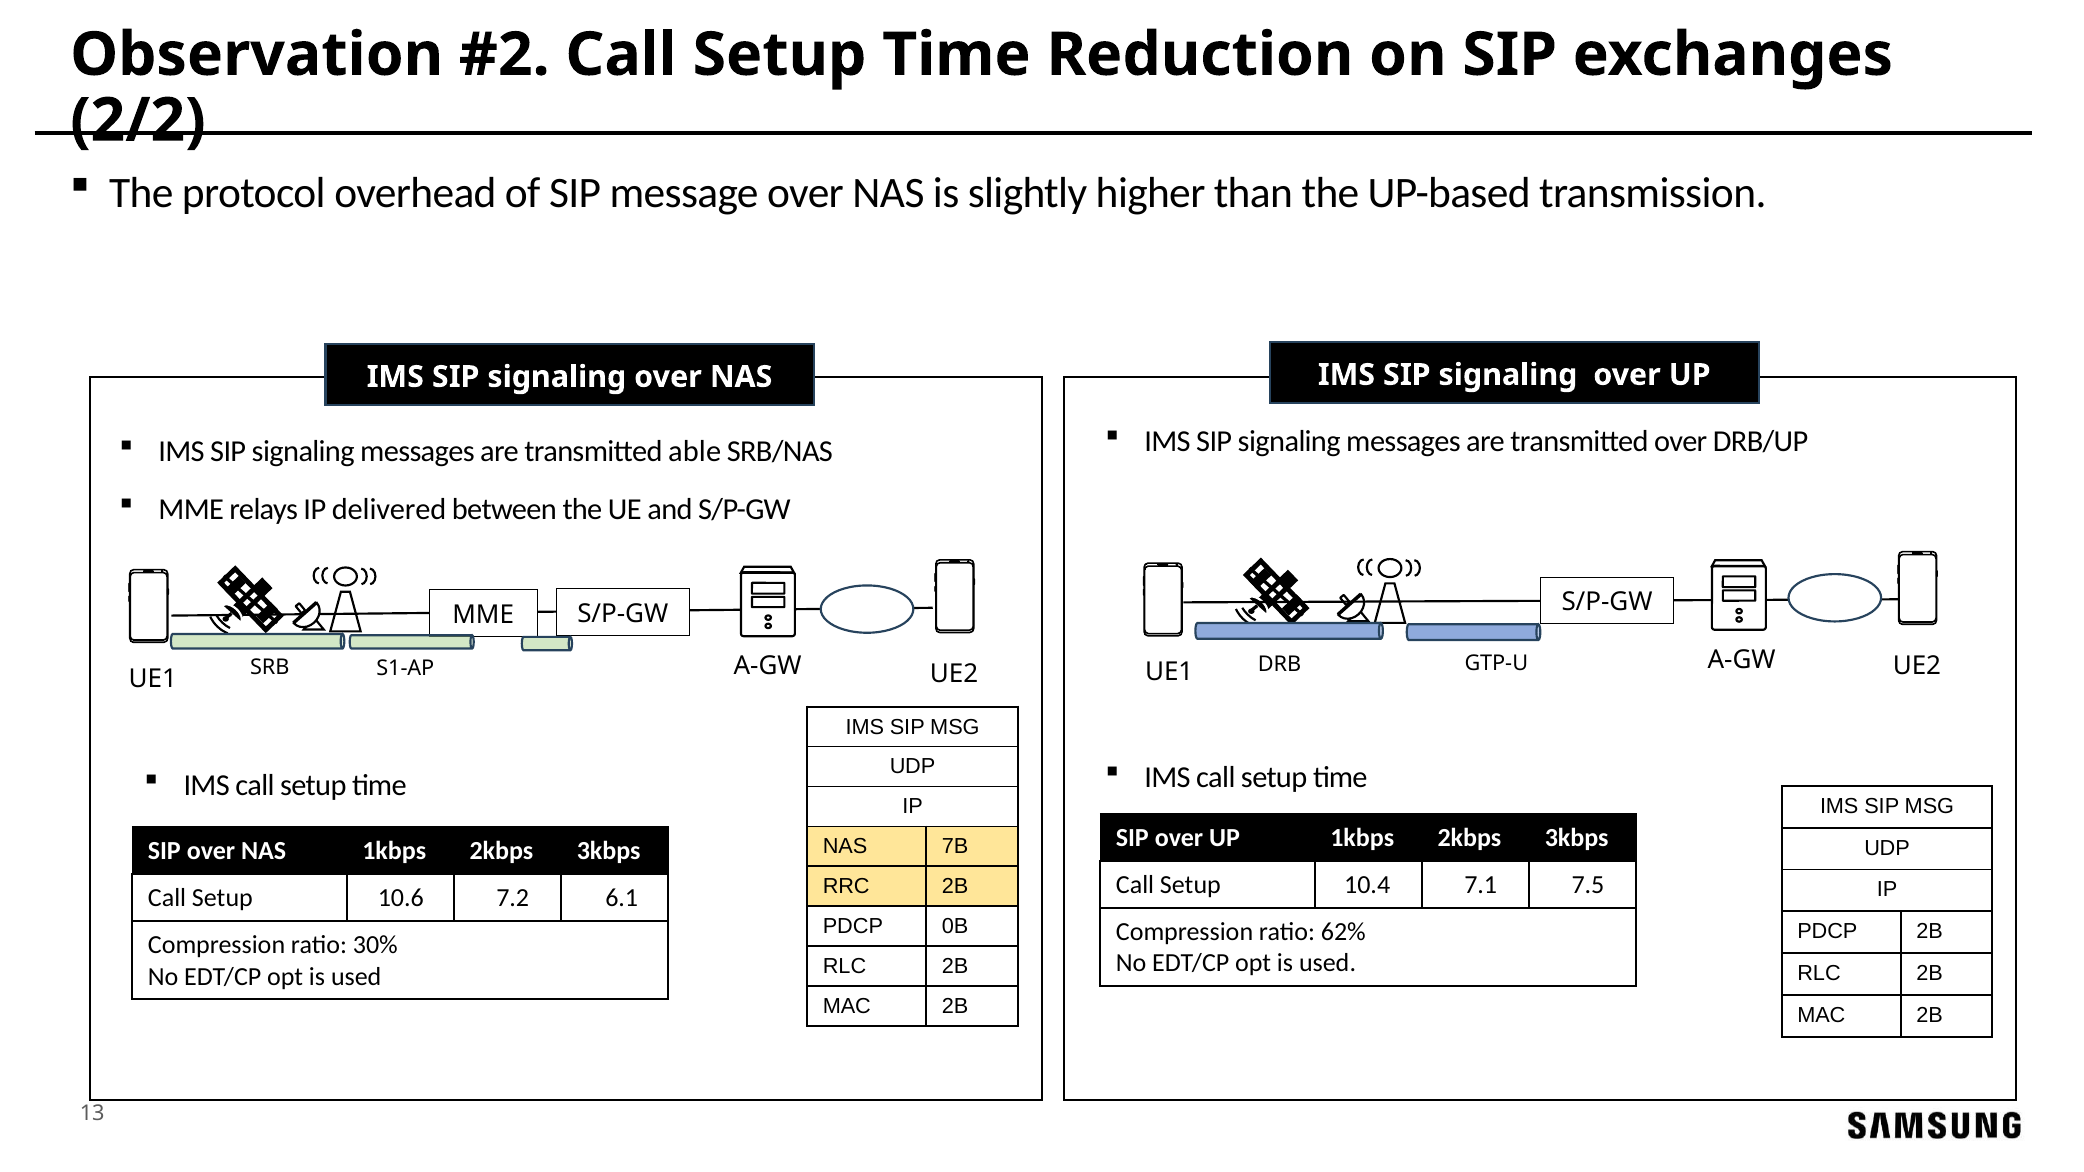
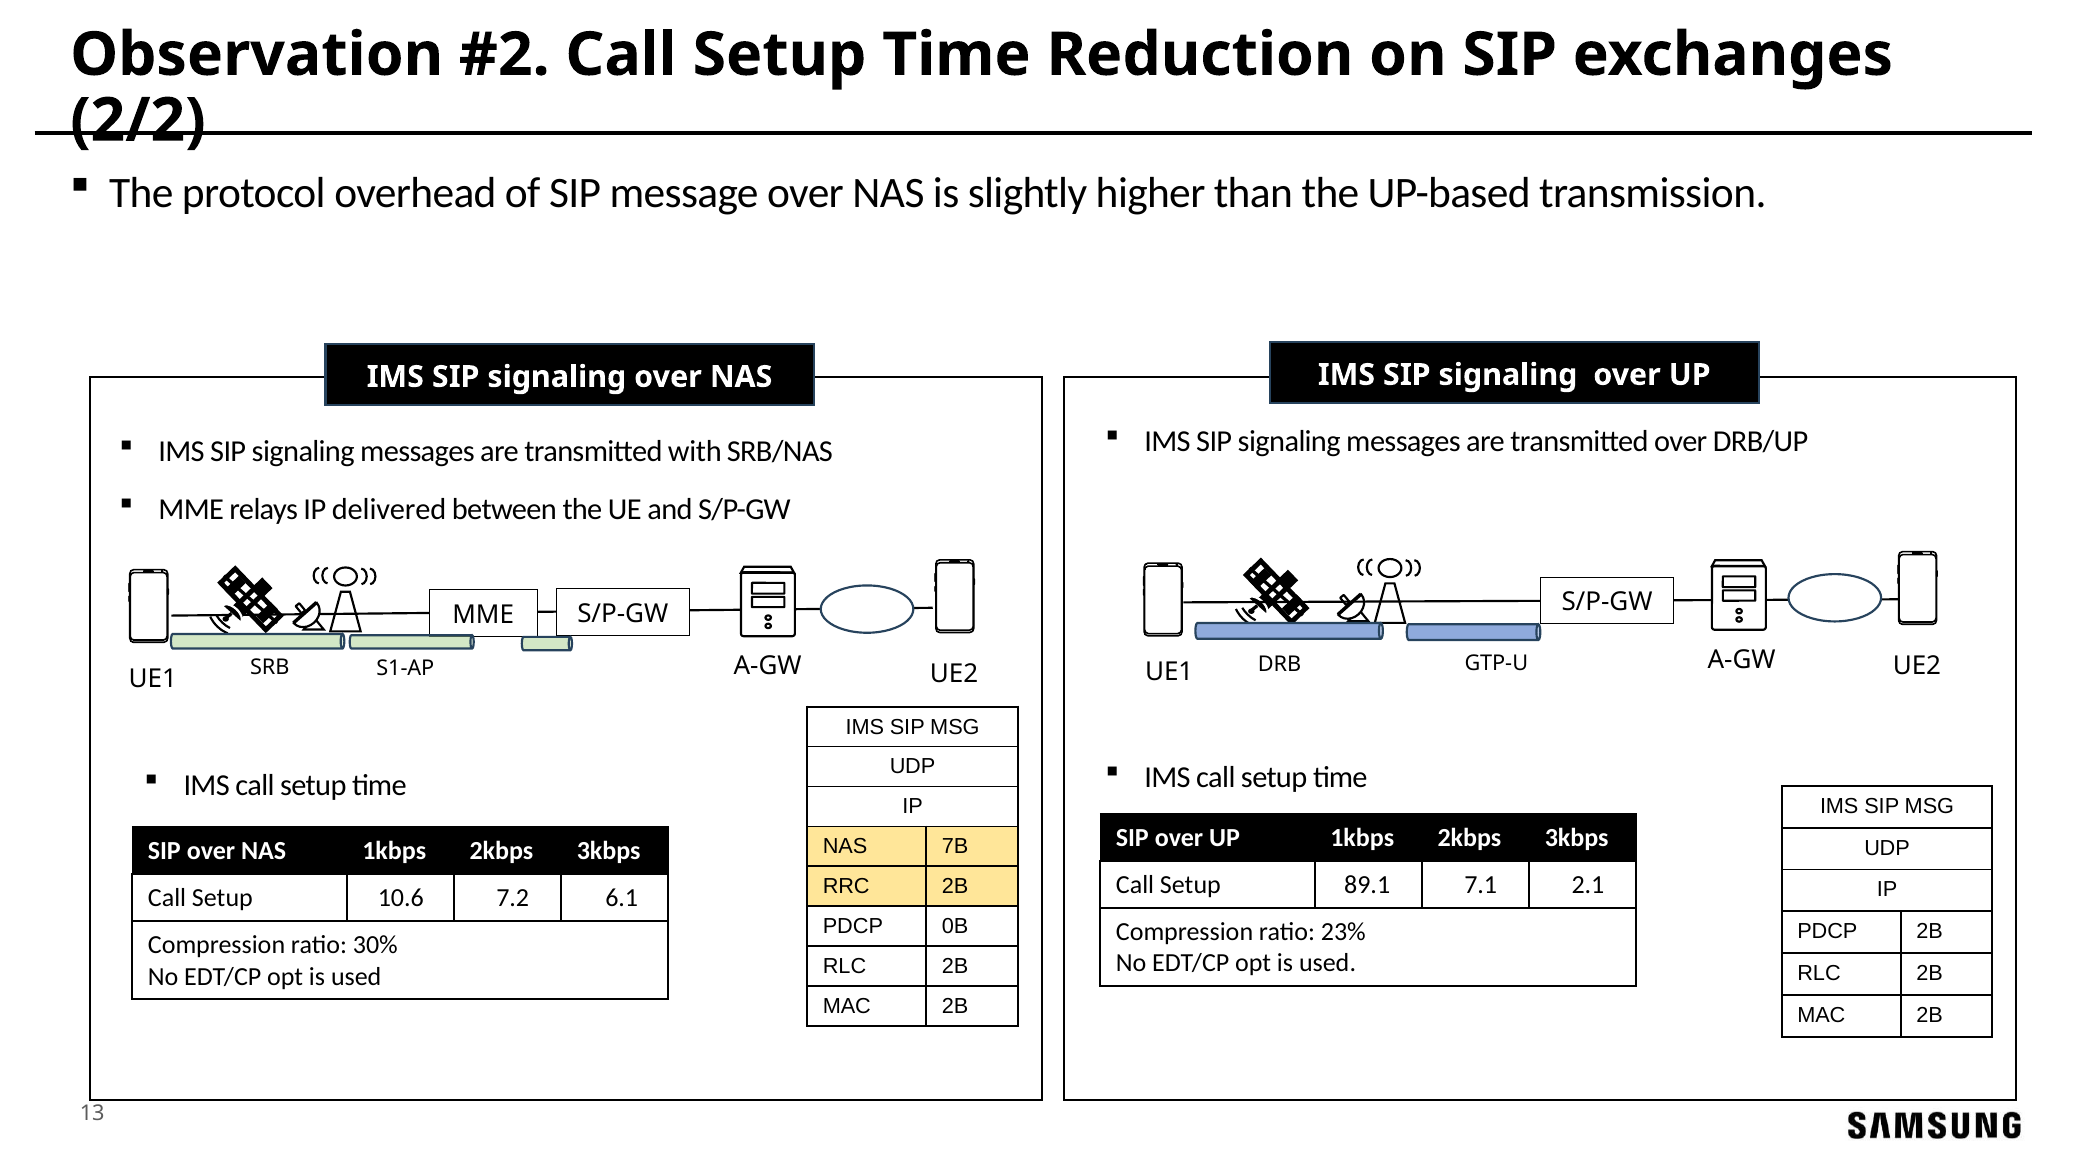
able: able -> with (695, 451)
10.4: 10.4 -> 89.1 (1367, 885)
7.5: 7.5 -> 2.1 (1588, 885)
62%: 62% -> 23% (1343, 932)
